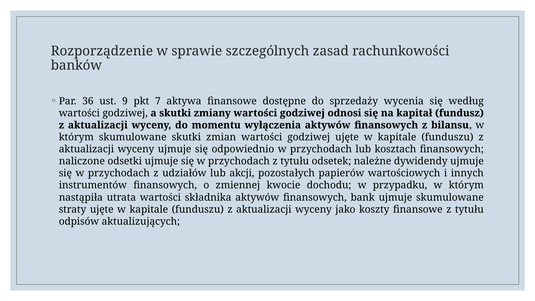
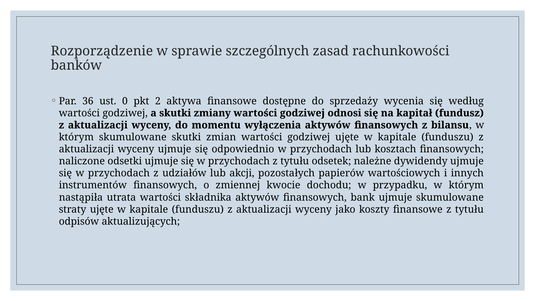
9: 9 -> 0 (125, 101)
7: 7 -> 2 (158, 101)
